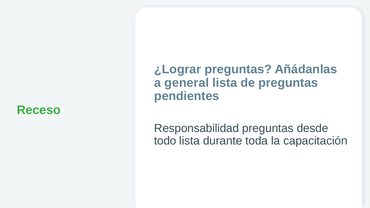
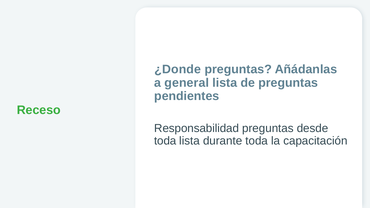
¿Lograr: ¿Lograr -> ¿Donde (178, 69)
todo: todo -> toda (165, 141)
